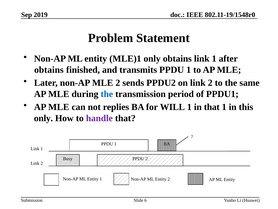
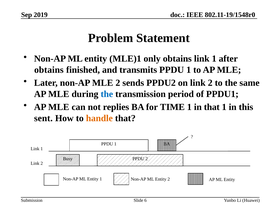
WILL: WILL -> TIME (172, 107)
only: only -> sent (43, 118)
handle colour: purple -> orange (99, 118)
